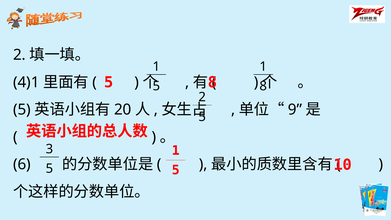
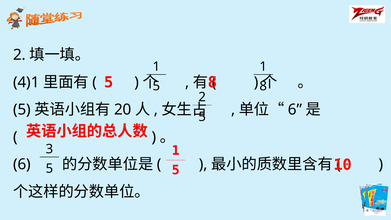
9: 9 -> 6 (295, 110)
